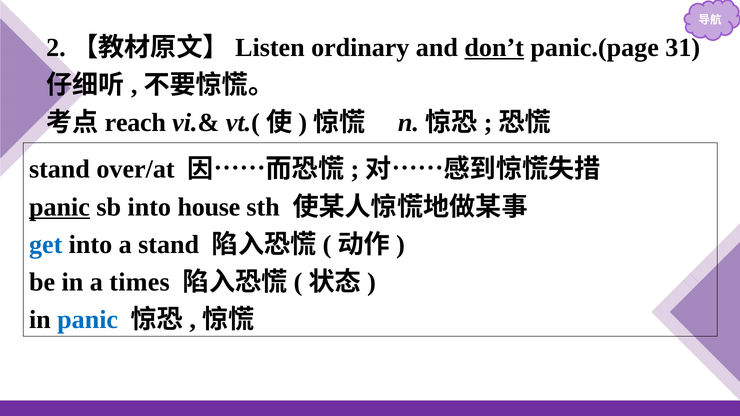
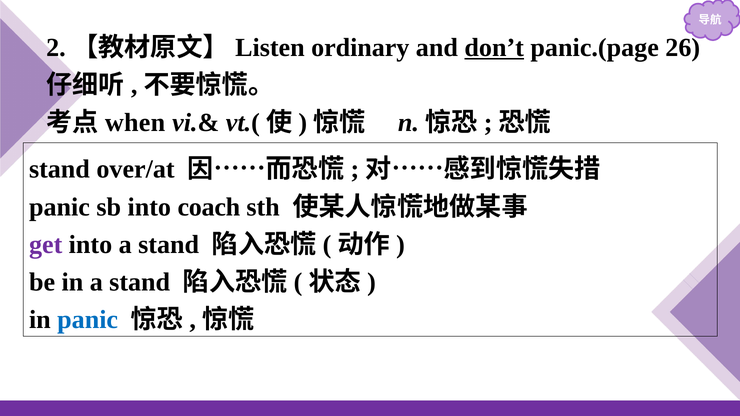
31: 31 -> 26 (683, 48)
reach: reach -> when (135, 123)
panic underline: present -> none (59, 207)
house: house -> coach (209, 207)
get colour: blue -> purple (46, 245)
in a times: times -> stand (140, 282)
